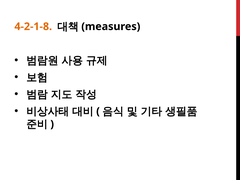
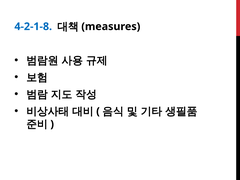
4-2-1-8 colour: orange -> blue (33, 27)
